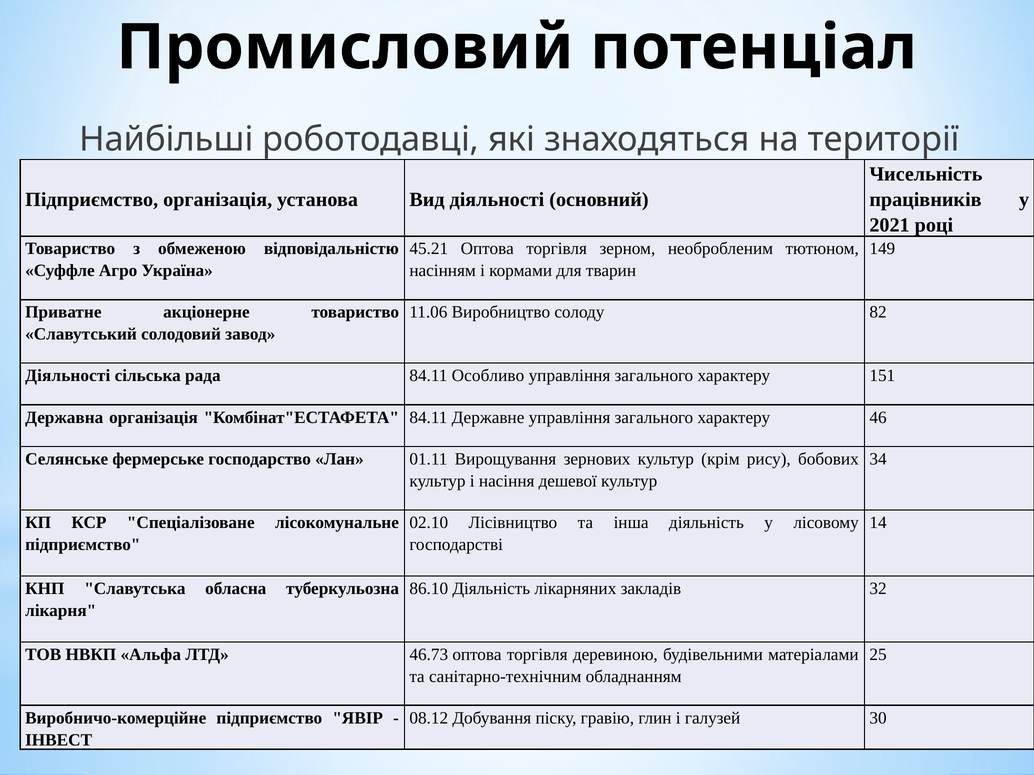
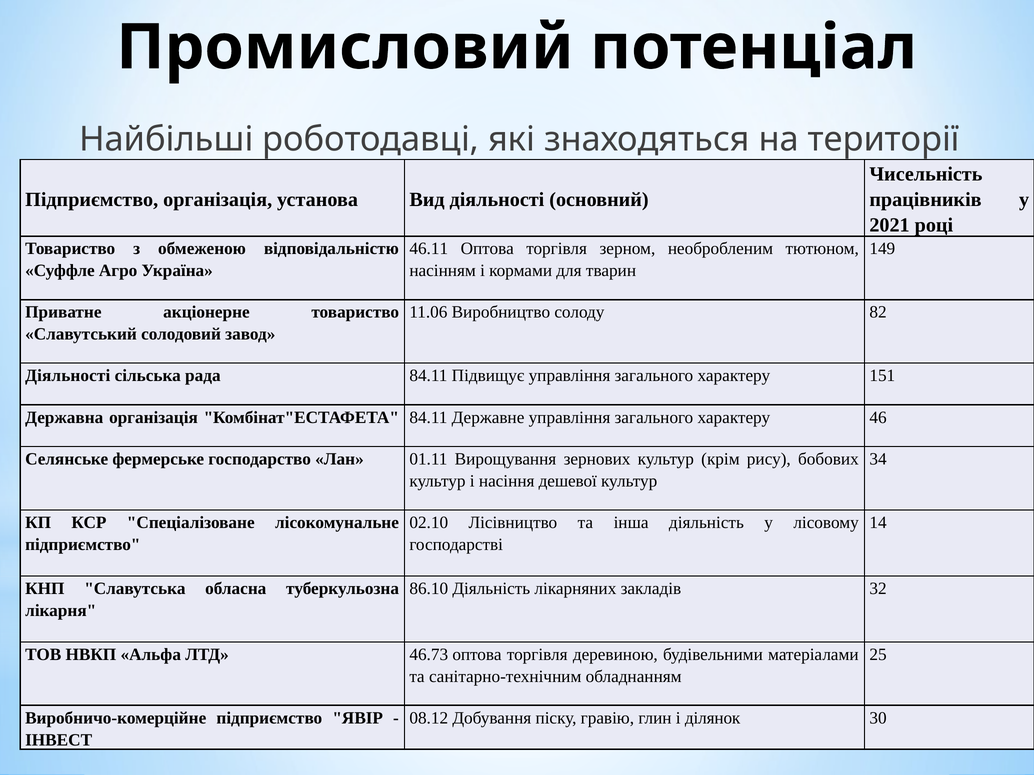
45.21: 45.21 -> 46.11 (429, 249)
Особливо: Особливо -> Підвищує (488, 376)
галузей: галузей -> ділянок (713, 718)
